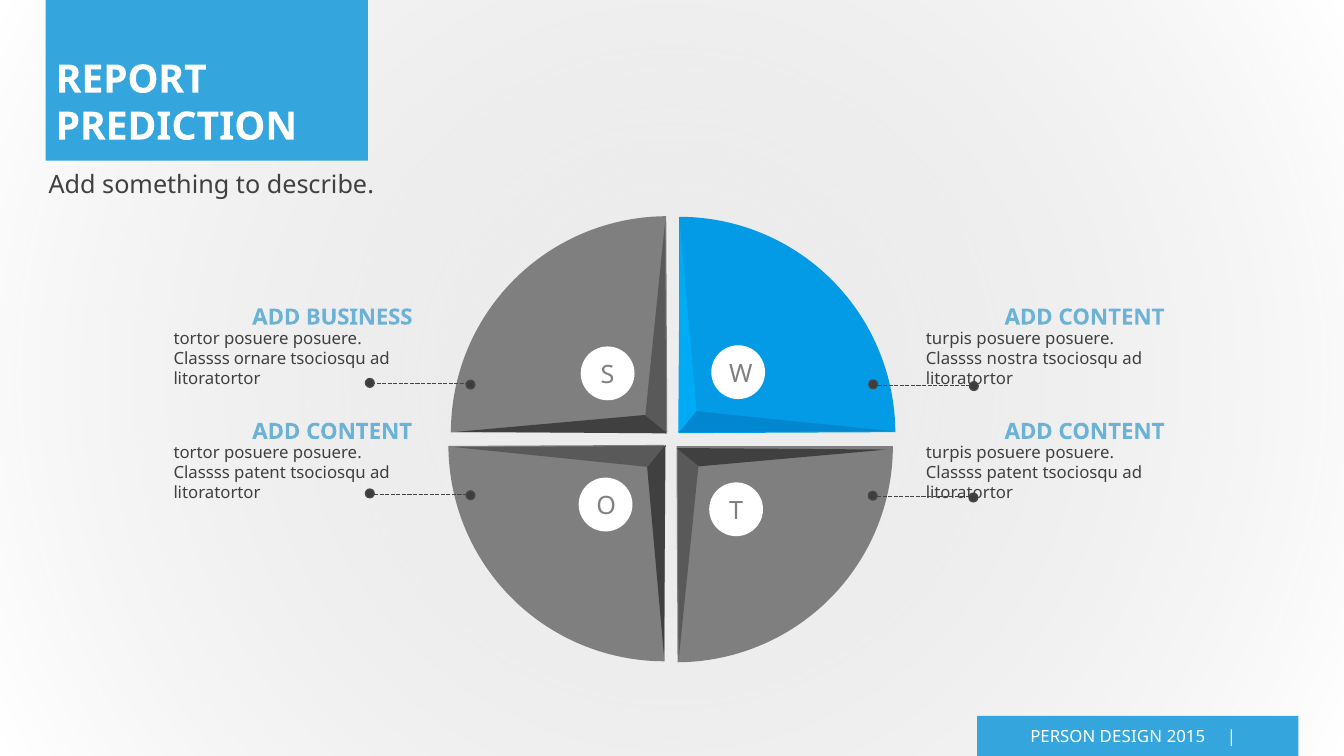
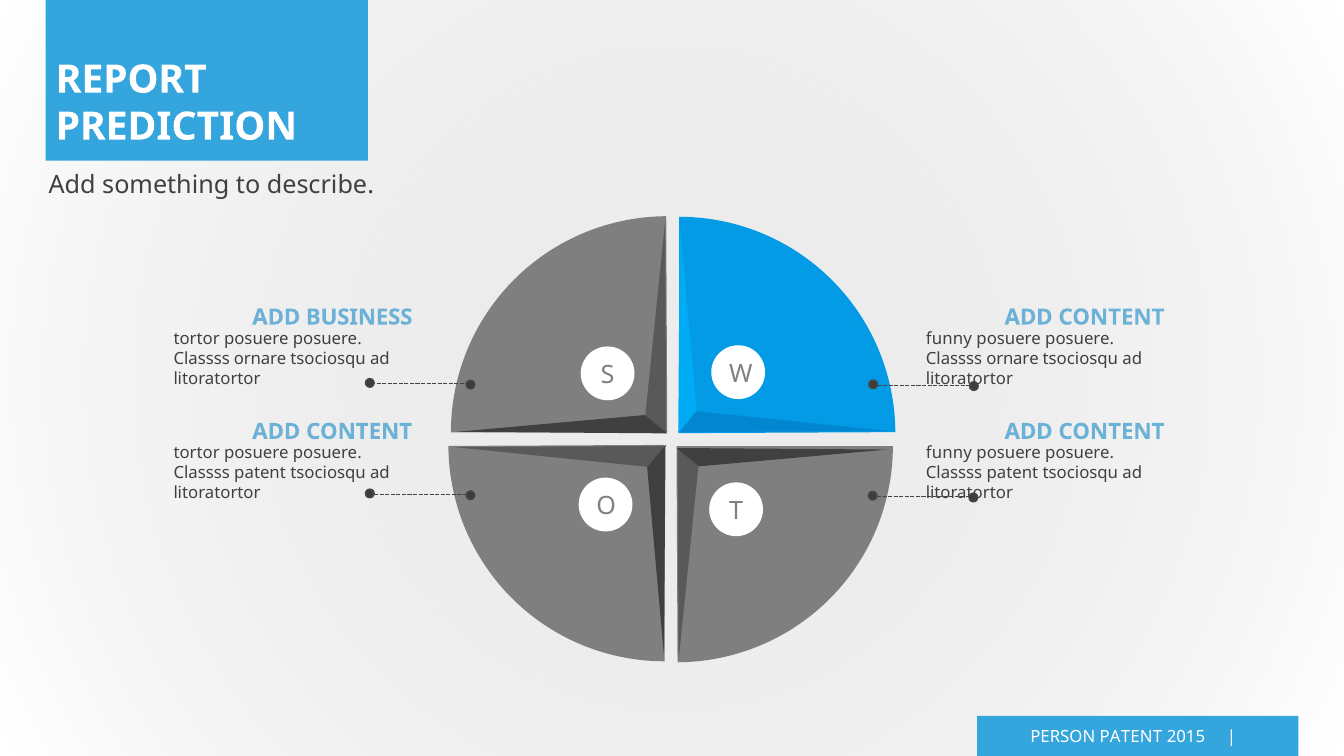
turpis: turpis -> funny (949, 339)
nostra: nostra -> ornare (1012, 359)
turpis: turpis -> funny (949, 453)
PERSON DESIGN: DESIGN -> PATENT (1131, 737)
